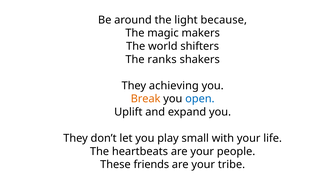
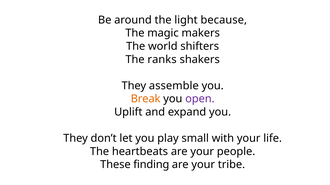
achieving: achieving -> assemble (174, 86)
open colour: blue -> purple (200, 99)
friends: friends -> finding (151, 165)
